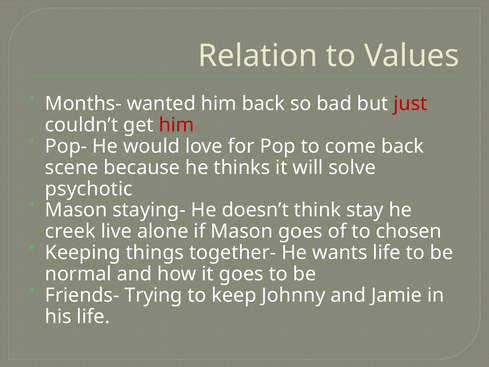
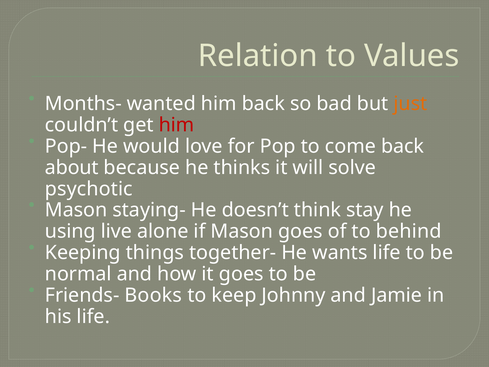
just colour: red -> orange (410, 104)
scene: scene -> about (72, 167)
creek: creek -> using (70, 231)
chosen: chosen -> behind (409, 231)
Trying: Trying -> Books (153, 295)
